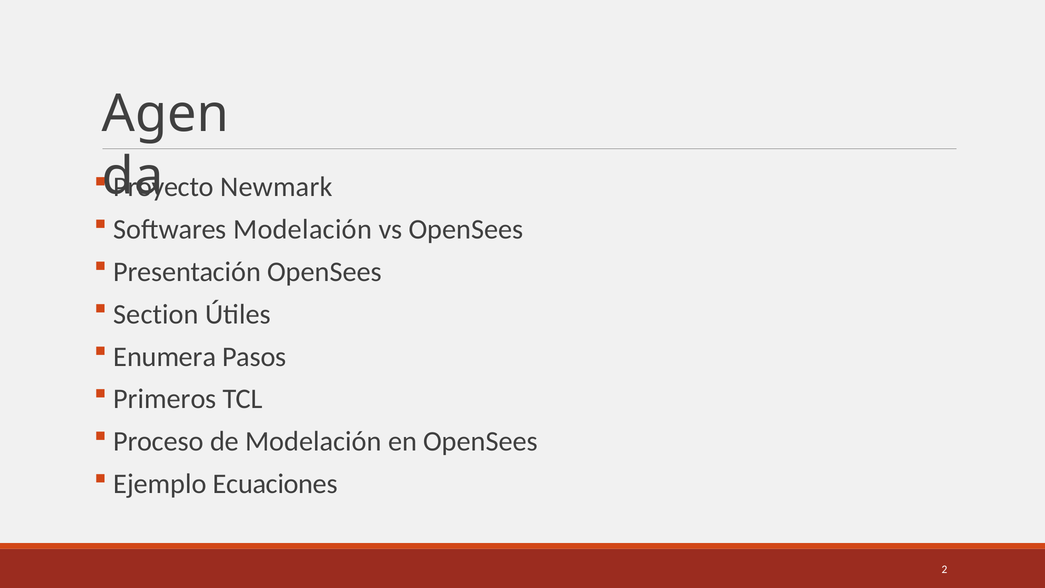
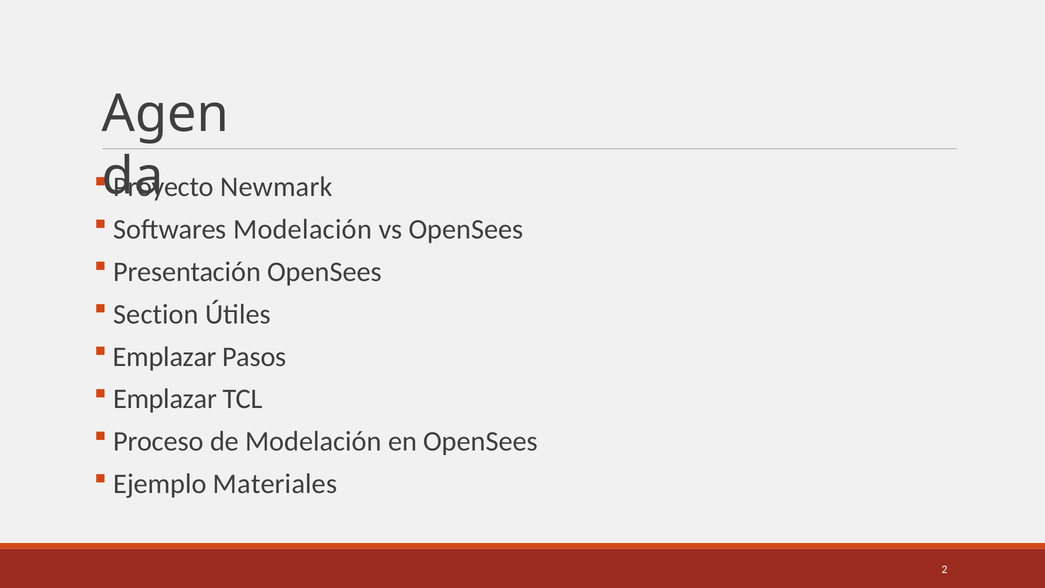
Enumera: Enumera -> Emplazar (165, 357)
Primeros: Primeros -> Emplazar (165, 399)
Ecuaciones: Ecuaciones -> Materiales (275, 484)
